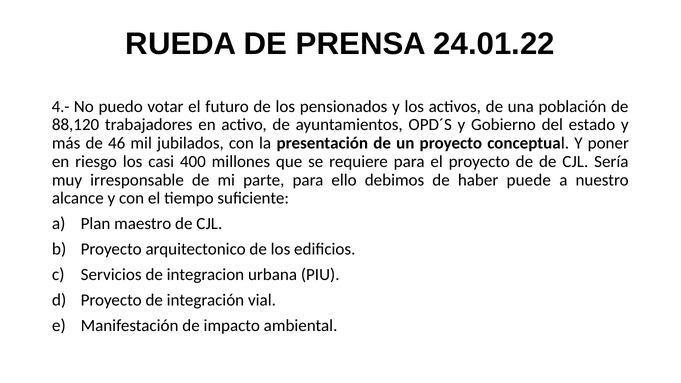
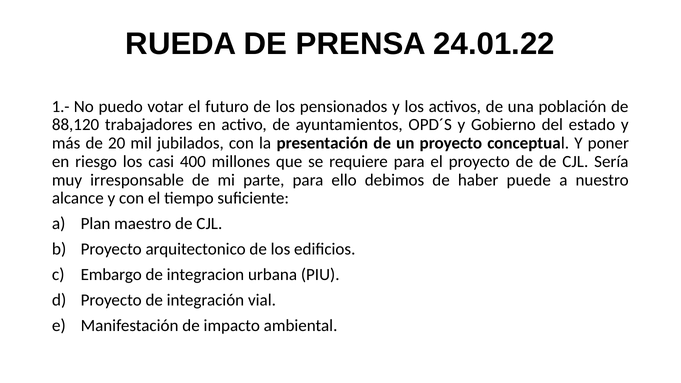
4.-: 4.- -> 1.- (61, 107)
46: 46 -> 20 (117, 143)
Servicios: Servicios -> Embargo (111, 275)
